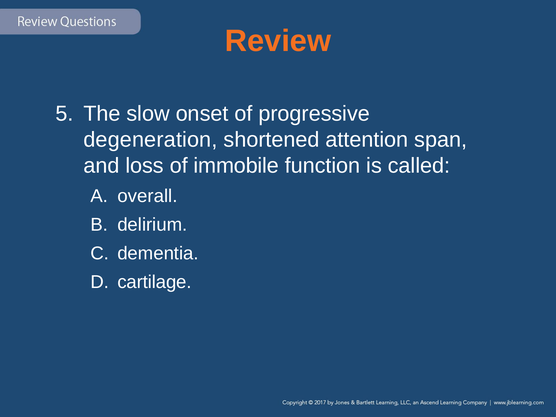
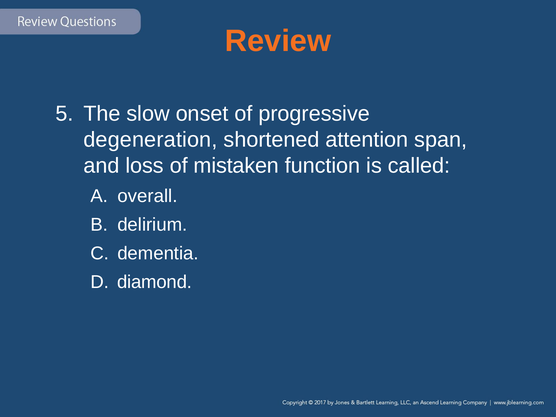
immobile: immobile -> mistaken (236, 166)
cartilage: cartilage -> diamond (155, 282)
